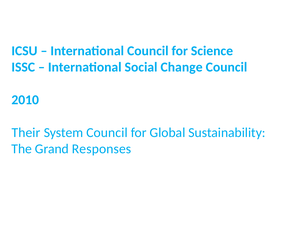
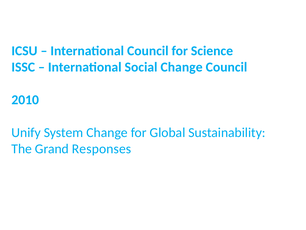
Their: Their -> Unify (26, 132)
System Council: Council -> Change (107, 132)
